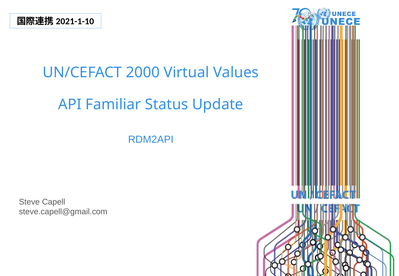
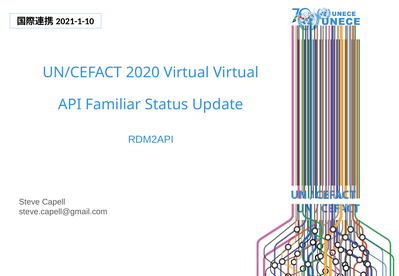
2000: 2000 -> 2020 (143, 72)
Virtual Values: Values -> Virtual (236, 72)
